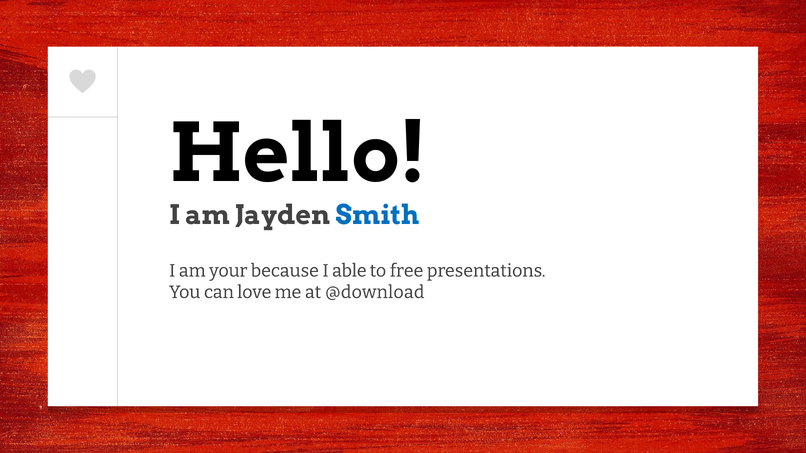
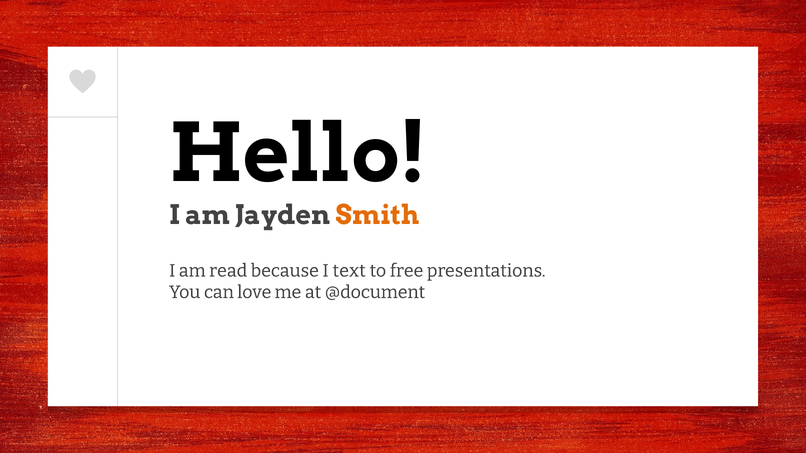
Smith colour: blue -> orange (378, 215)
your: your -> read (228, 271)
able: able -> text (349, 271)
@download: @download -> @document (375, 292)
